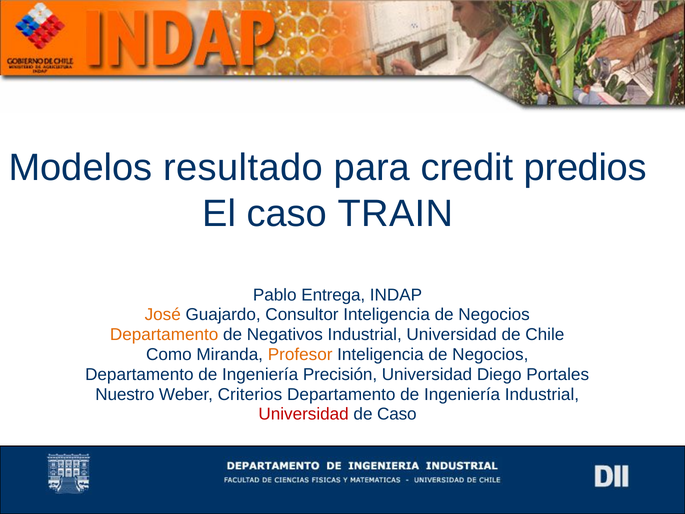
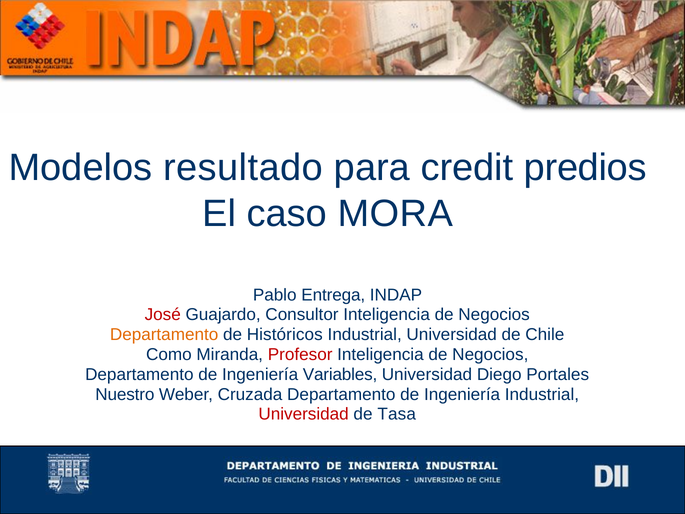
TRAIN: TRAIN -> MORA (395, 213)
José colour: orange -> red (163, 315)
Negativos: Negativos -> Históricos (285, 335)
Profesor colour: orange -> red (300, 354)
Precisión: Precisión -> Variables (340, 374)
Criterios: Criterios -> Cruzada (250, 394)
de Caso: Caso -> Tasa (397, 414)
